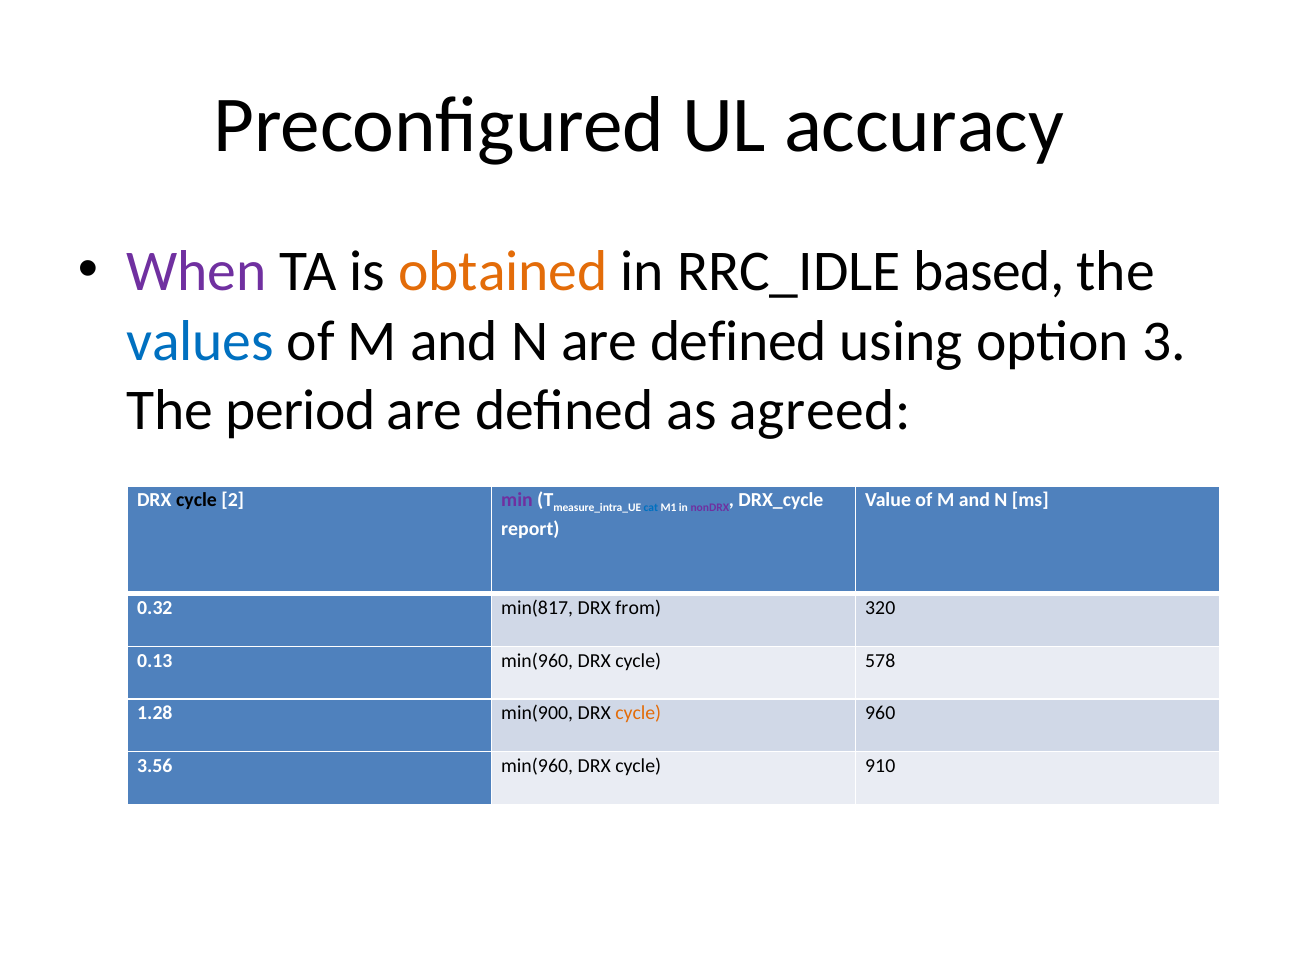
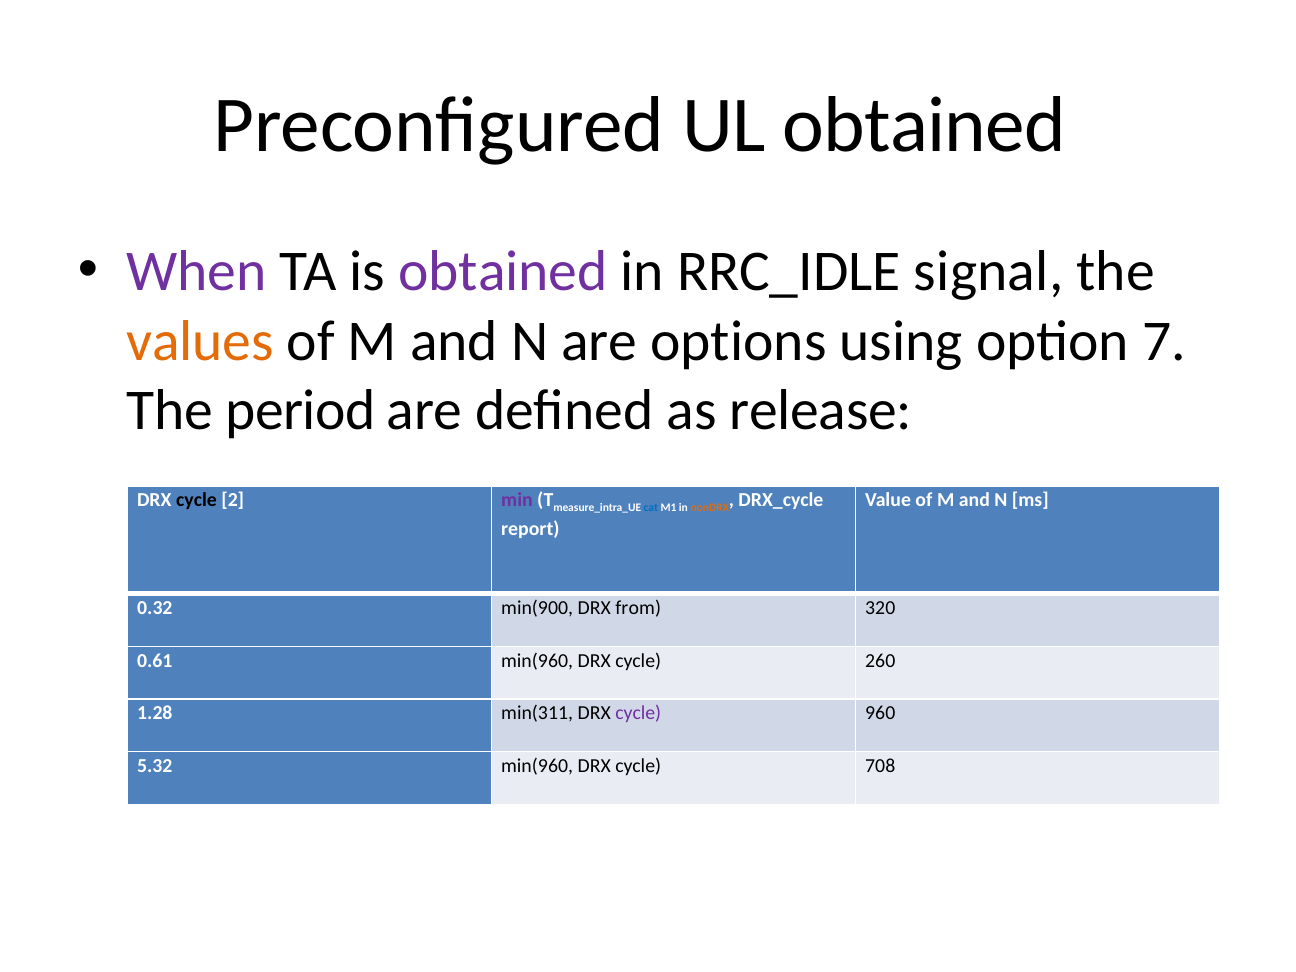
UL accuracy: accuracy -> obtained (924, 125)
obtained colour: orange -> purple (503, 272)
based: based -> signal (989, 272)
values colour: blue -> orange (200, 341)
N are defined: defined -> options (738, 341)
3: 3 -> 7 (1164, 341)
agreed: agreed -> release (821, 410)
nonDRX colour: purple -> orange (710, 508)
min(817: min(817 -> min(900 (537, 608)
0.13: 0.13 -> 0.61 (155, 661)
578: 578 -> 260 (880, 661)
min(900: min(900 -> min(311 (537, 713)
cycle colour: orange -> purple (638, 713)
3.56: 3.56 -> 5.32 (155, 766)
910: 910 -> 708 (880, 766)
